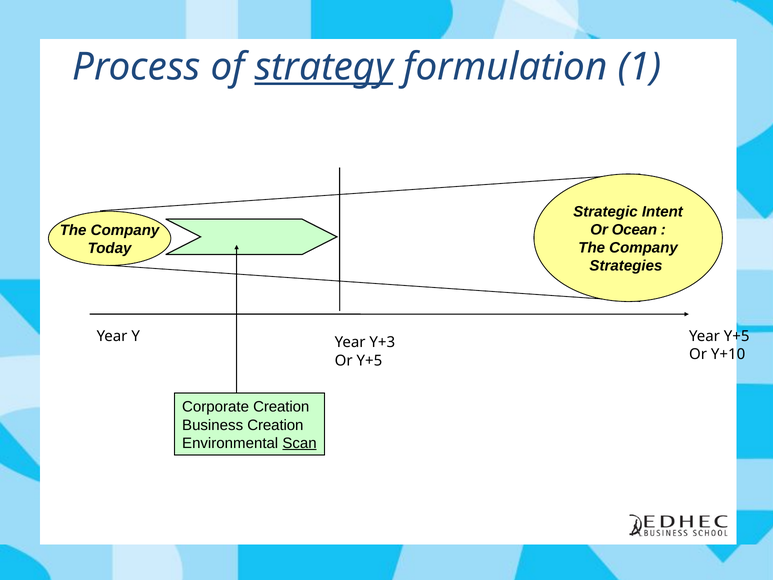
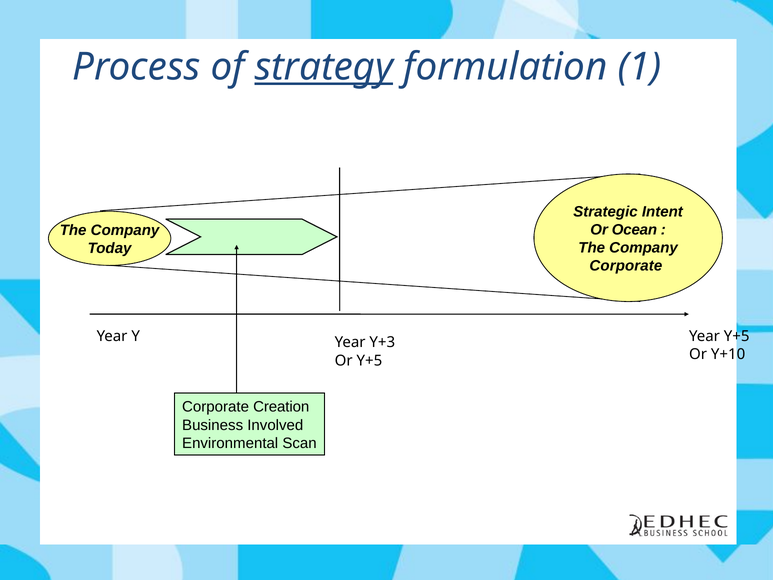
Strategies: Strategies -> Corporate (626, 266)
Business Creation: Creation -> Involved (275, 425)
Scan underline: present -> none (300, 443)
